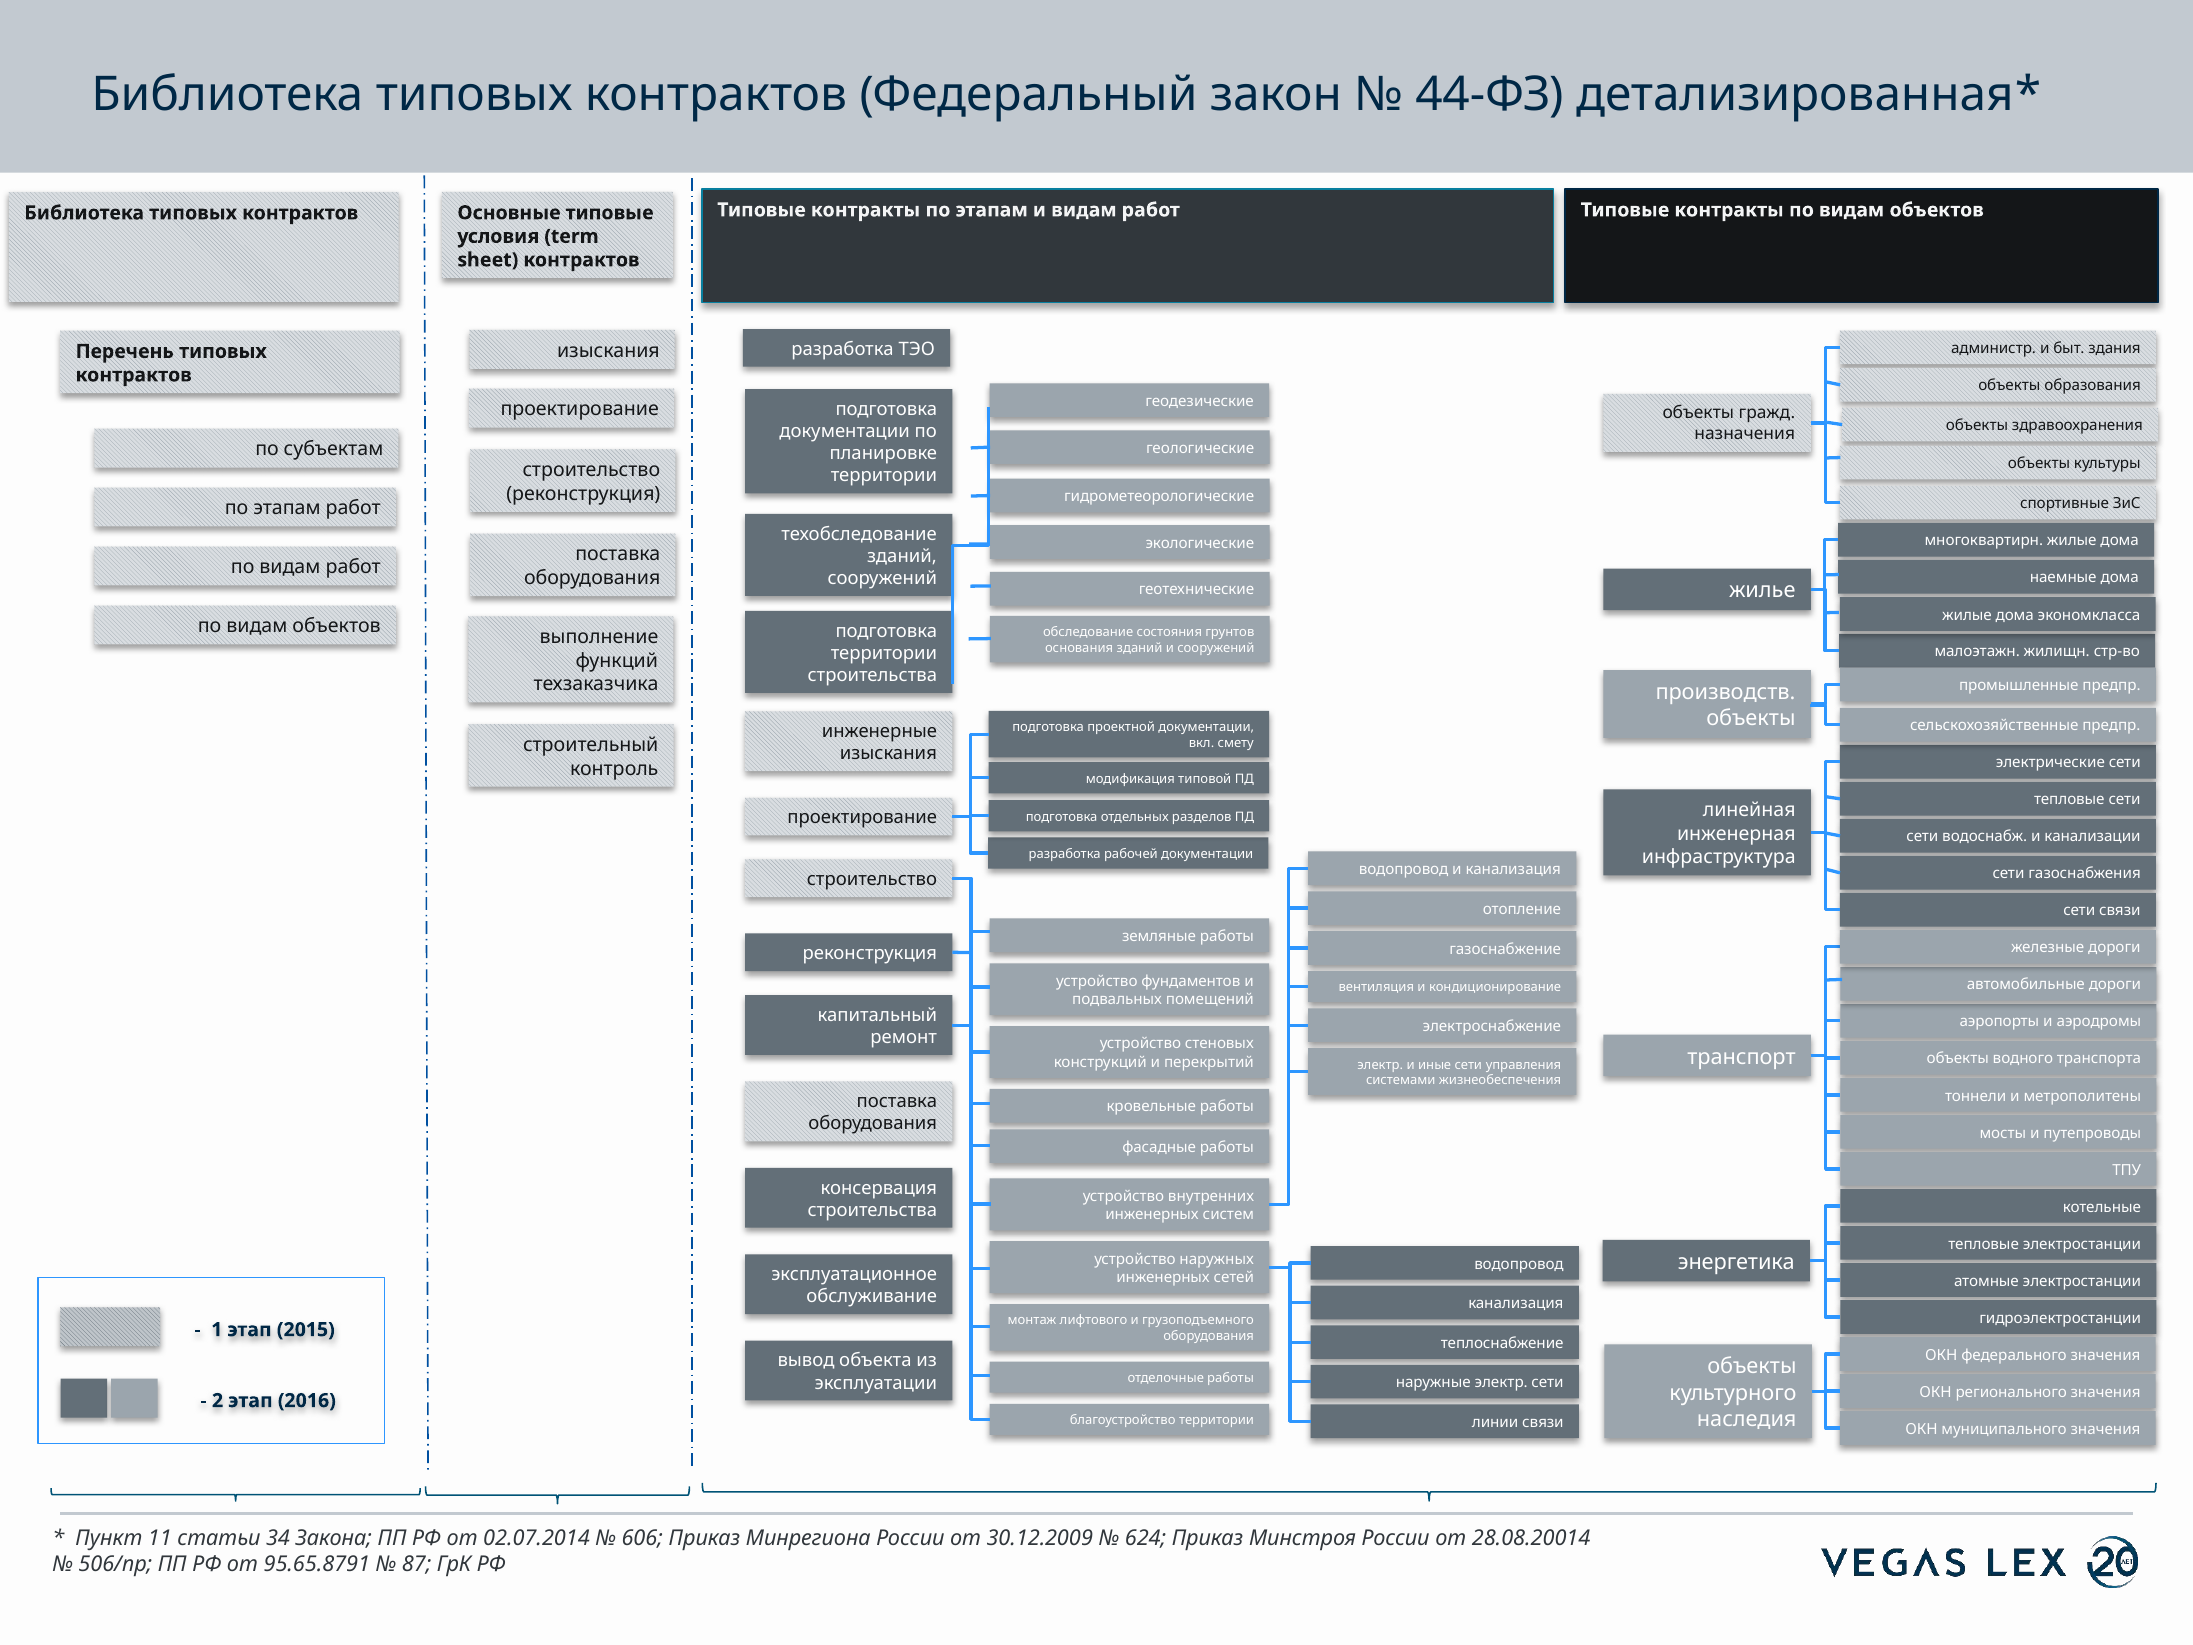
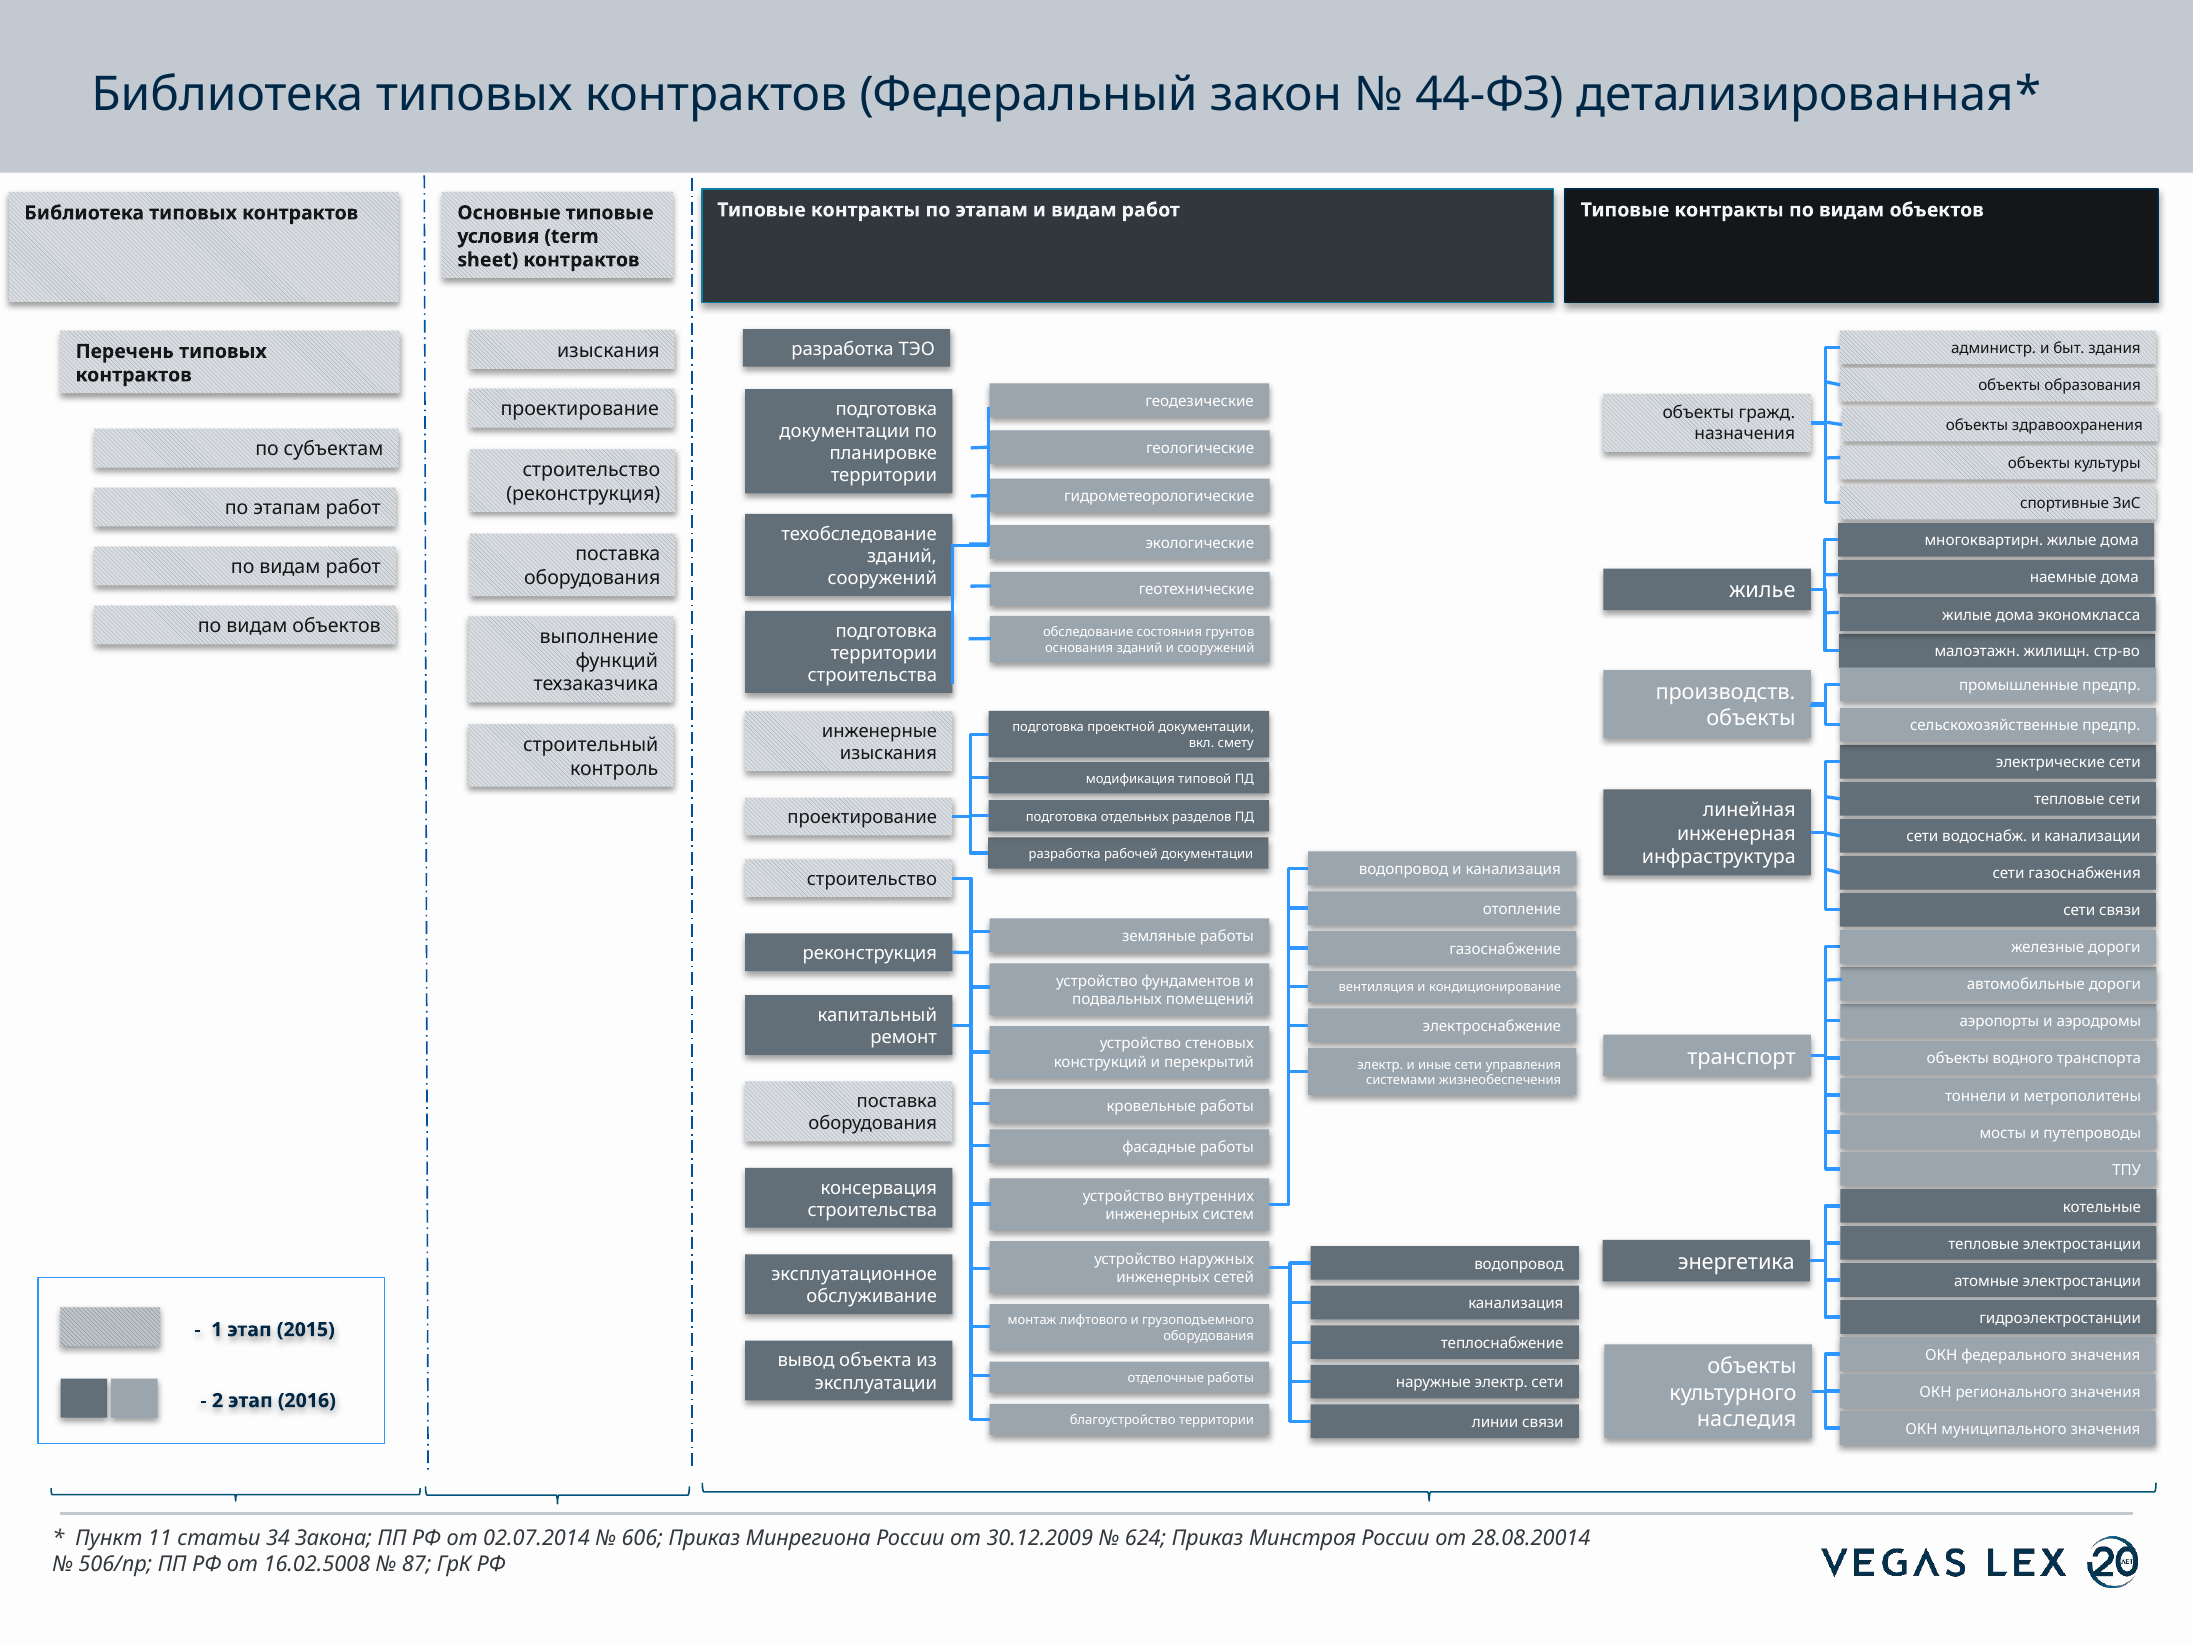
95.65.8791: 95.65.8791 -> 16.02.5008 (317, 1564)
